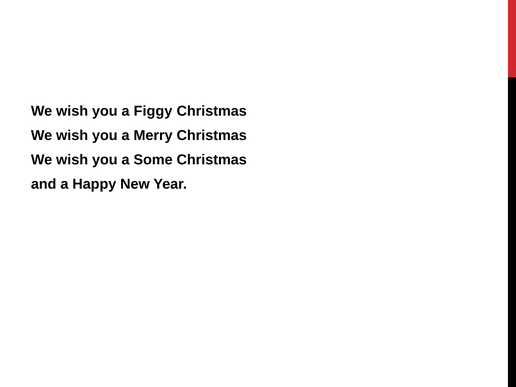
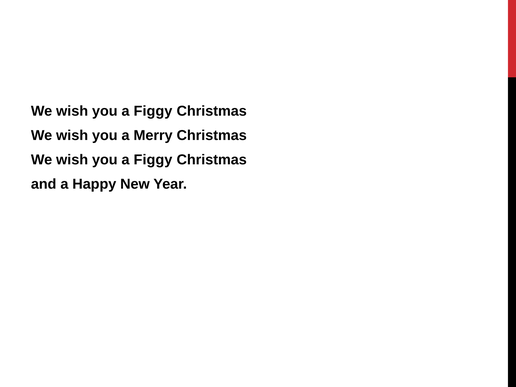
Some: Some -> Figgy (153, 160)
